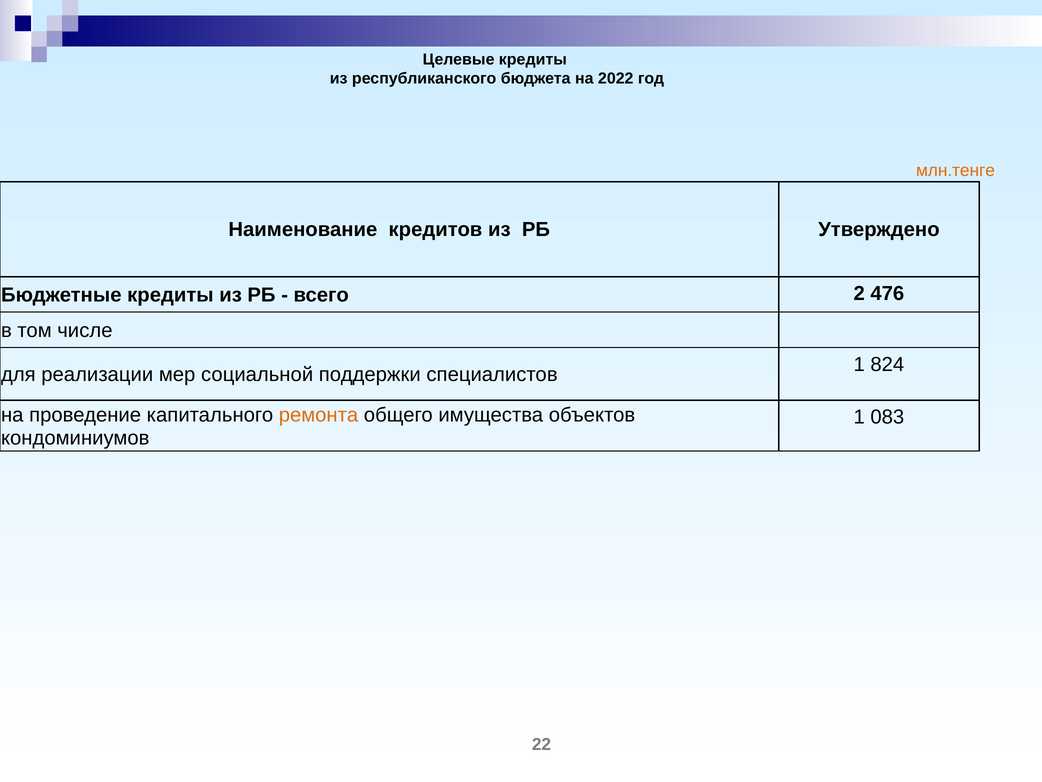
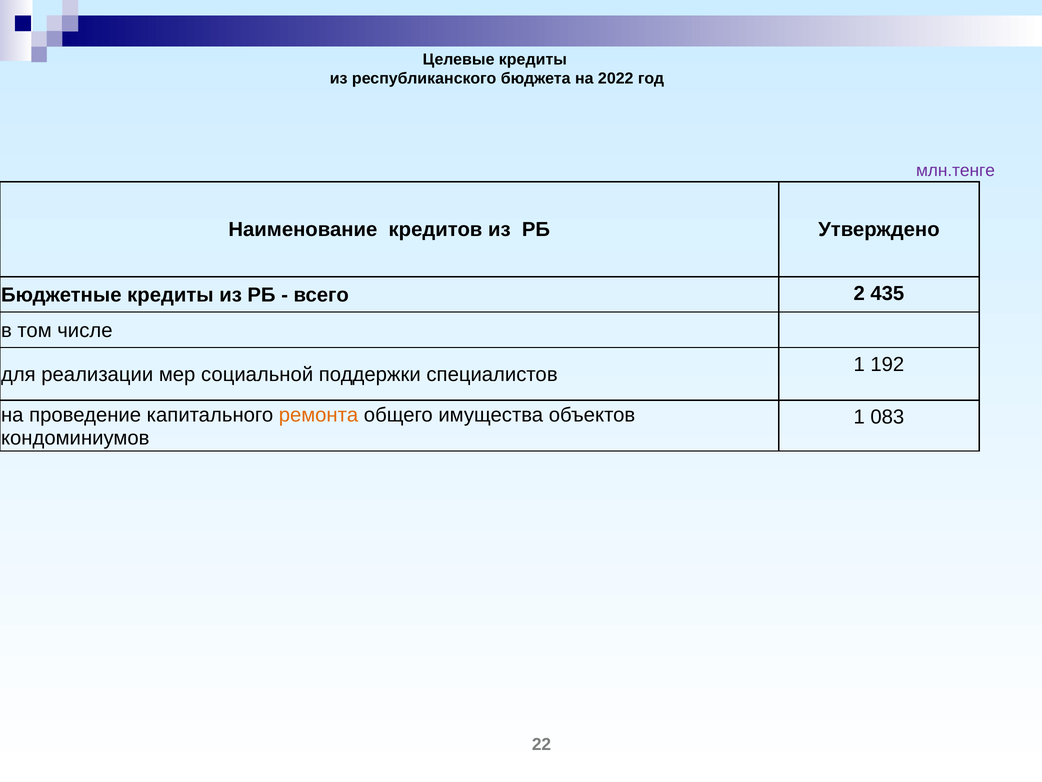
млн.тенге colour: orange -> purple (955, 171)
476: 476 -> 435 (887, 293)
824: 824 -> 192 (887, 364)
